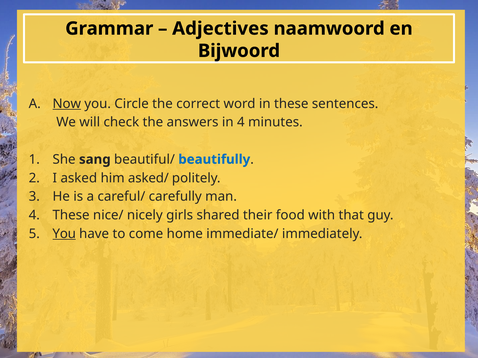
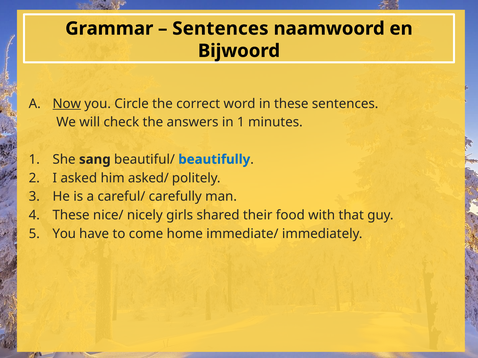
Adjectives: Adjectives -> Sentences (220, 29)
in 4: 4 -> 1 (241, 122)
You underline: present -> none (64, 234)
